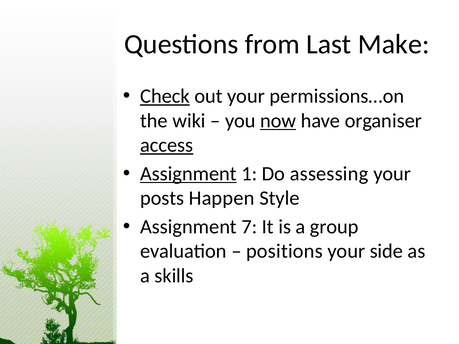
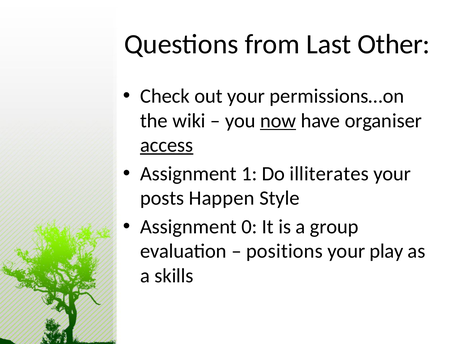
Make: Make -> Other (394, 44)
Check underline: present -> none (165, 96)
Assignment underline: present -> none (188, 174)
assessing: assessing -> illiterates (329, 174)
7: 7 -> 0 (249, 227)
side: side -> play (386, 251)
